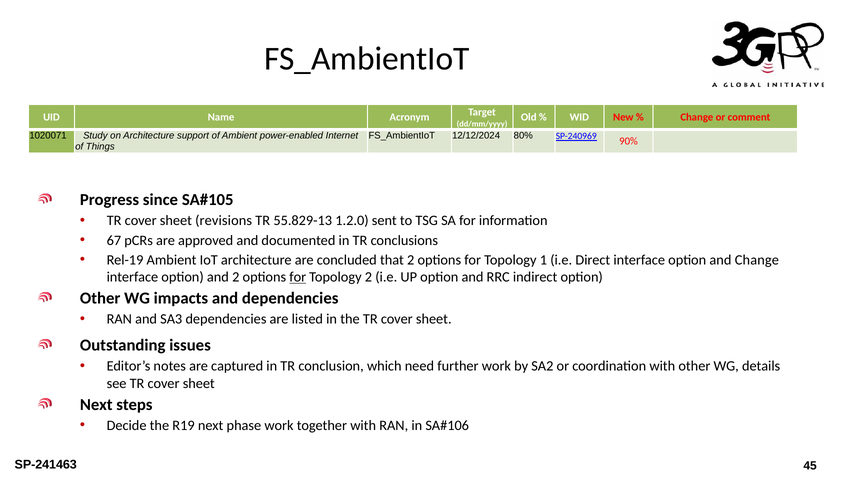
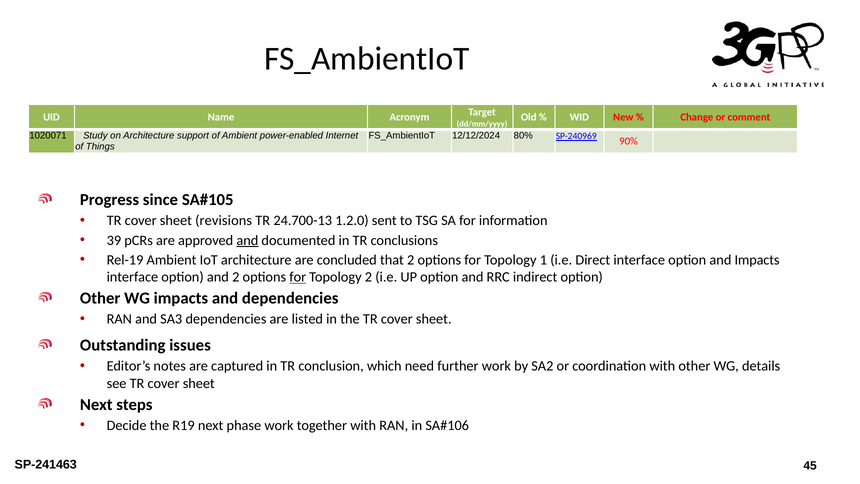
55.829-13: 55.829-13 -> 24.700-13 (303, 221)
67: 67 -> 39 (114, 240)
and underline: none -> present (247, 240)
and Change: Change -> Impacts (757, 260)
